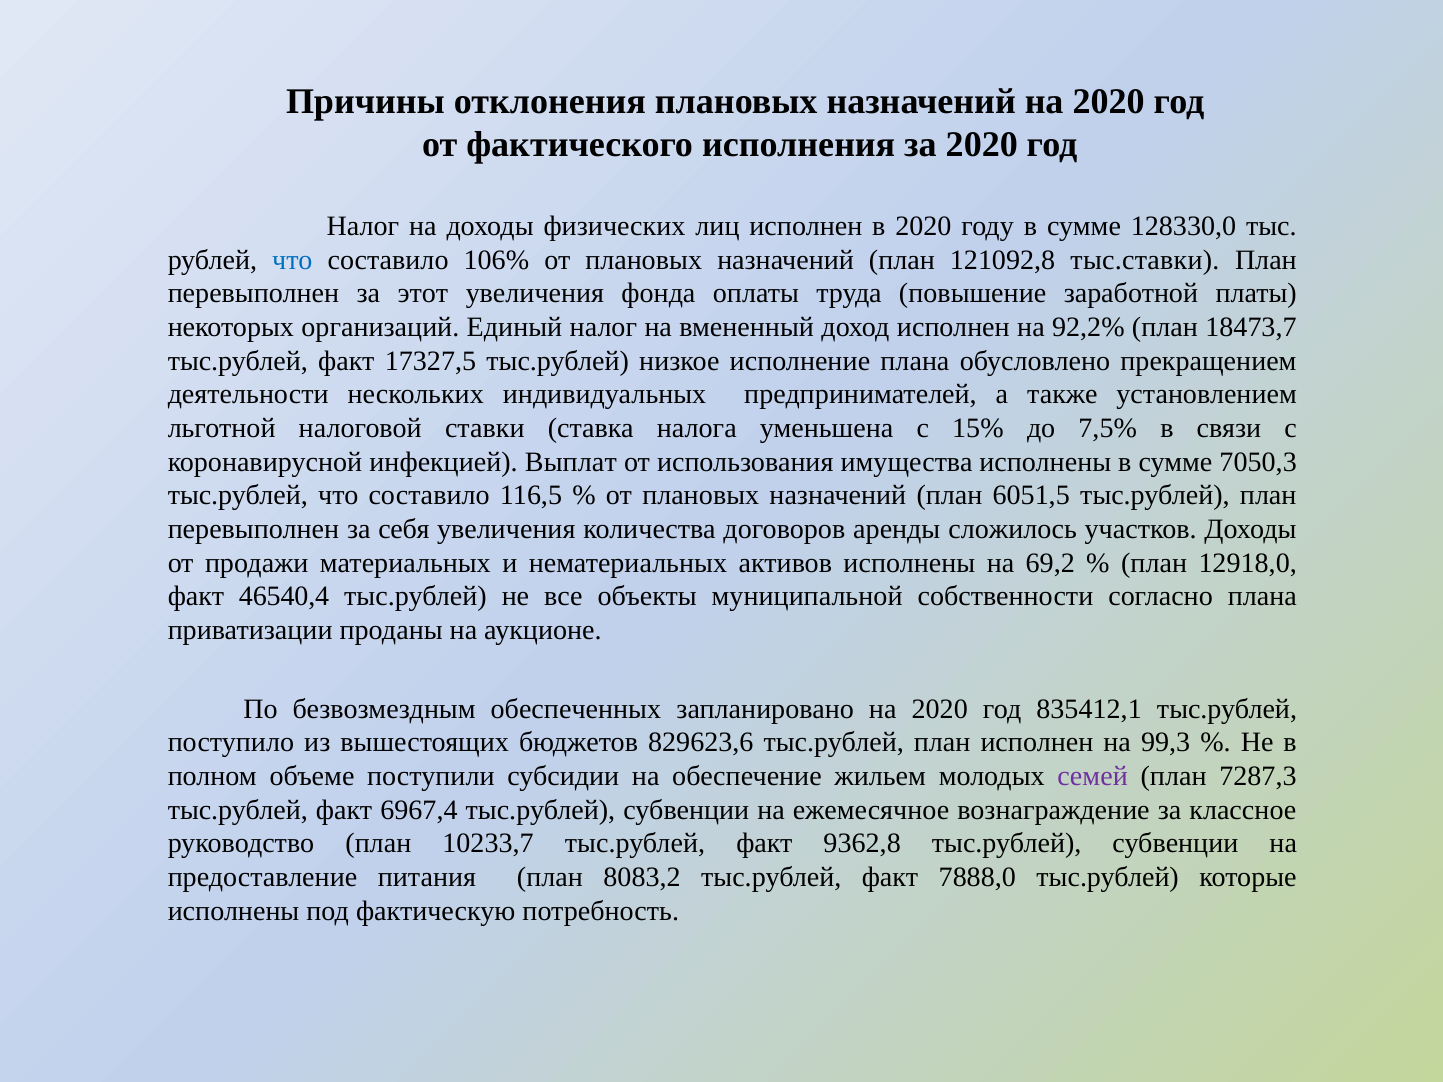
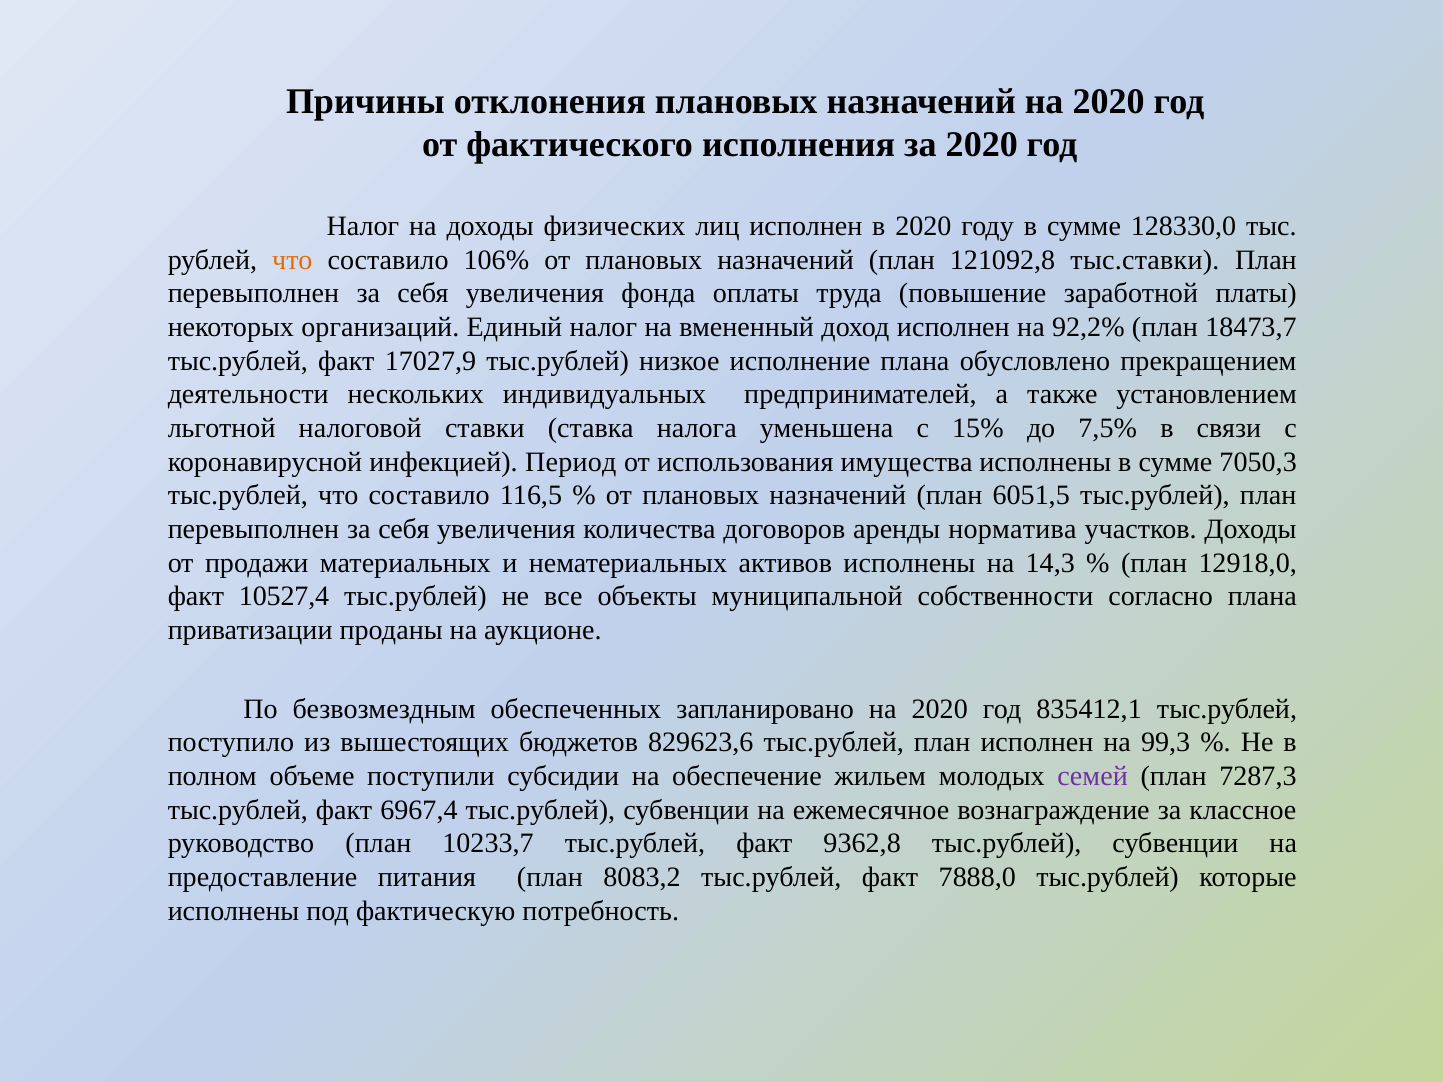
что colour: blue -> orange (292, 260)
этот: этот -> себя (423, 294)
17327,5: 17327,5 -> 17027,9 (430, 361)
Выплат: Выплат -> Период (571, 462)
сложилось: сложилось -> норматива (1012, 529)
69,2: 69,2 -> 14,3 (1050, 563)
46540,4: 46540,4 -> 10527,4 (284, 597)
